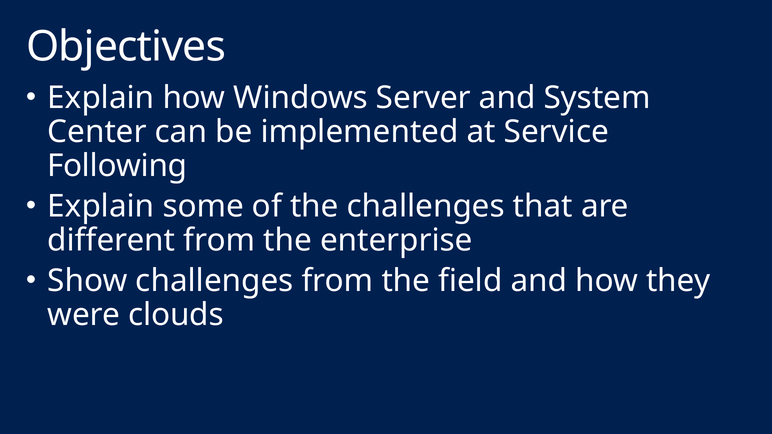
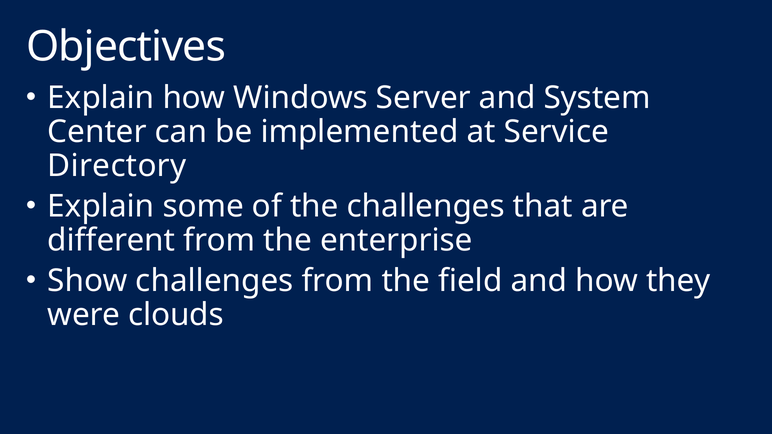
Following: Following -> Directory (117, 166)
